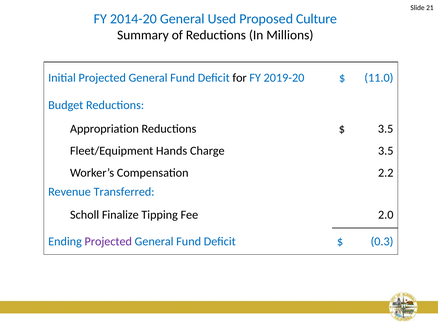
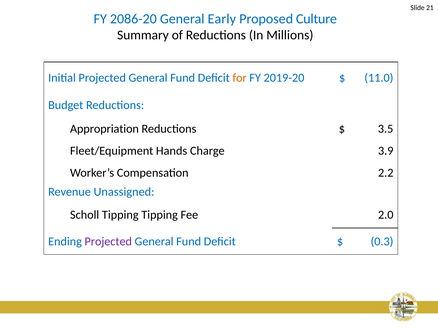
2014-20: 2014-20 -> 2086-20 (133, 19)
Used: Used -> Early (222, 19)
for colour: black -> orange (240, 78)
Charge 3.5: 3.5 -> 3.9 (386, 151)
Transferred: Transferred -> Unassigned (124, 192)
Scholl Finalize: Finalize -> Tipping (120, 215)
